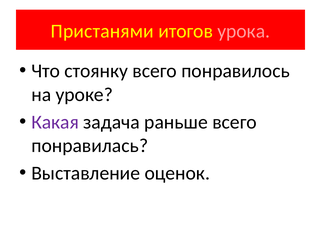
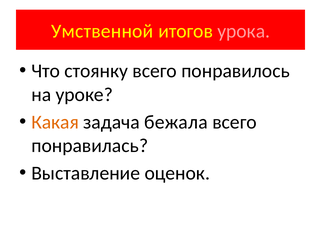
Пристанями: Пристанями -> Умственной (102, 31)
Какая colour: purple -> orange (55, 122)
раньше: раньше -> бежала (176, 122)
